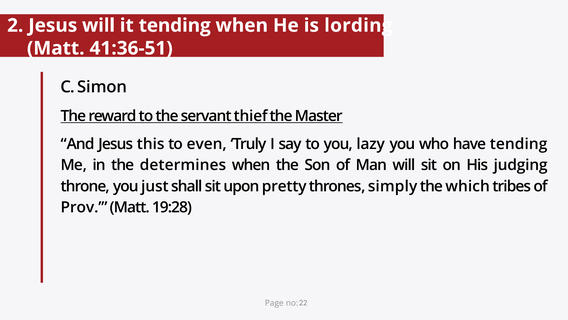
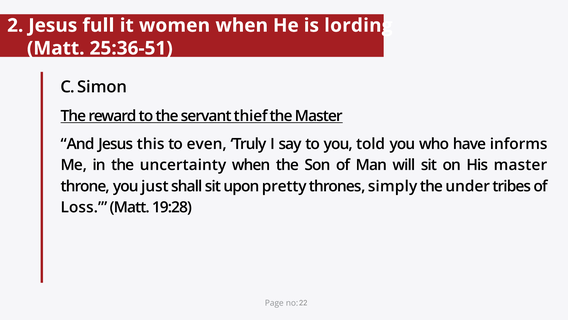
Jesus will: will -> full (98, 26)
it tending: tending -> women (175, 26)
41:36-51: 41:36-51 -> 25:36-51 (131, 48)
lazy: lazy -> told (371, 144)
have tending: tending -> informs (519, 144)
determines: determines -> uncertainty (183, 165)
His judging: judging -> master (520, 165)
which: which -> under (468, 186)
Prov: Prov -> Loss (84, 208)
